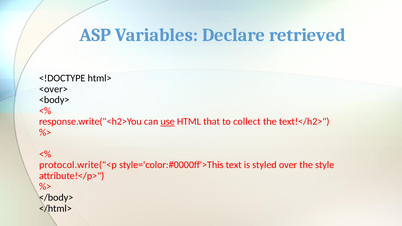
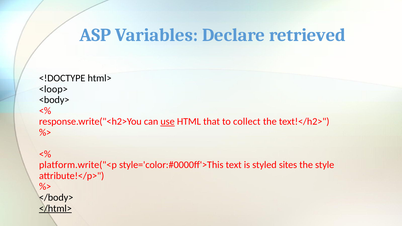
<over>: <over> -> <loop> (53, 89)
protocol.write("<p: protocol.write("<p -> platform.write("<p (78, 165)
over: over -> sites (288, 165)
</html> underline: none -> present (55, 208)
